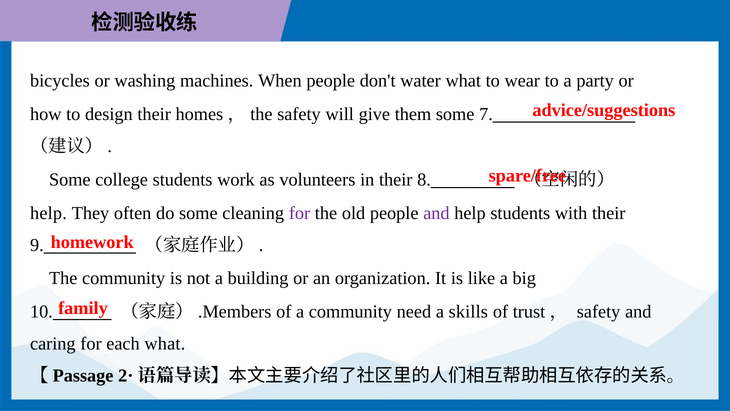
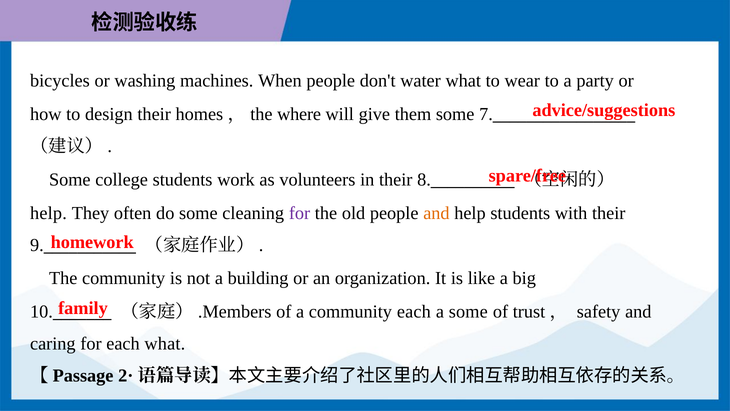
homes，the safety: safety -> where (299, 114)
and colour: purple -> orange (436, 213)
community need: need -> each (414, 312)
a skills: skills -> some (468, 312)
